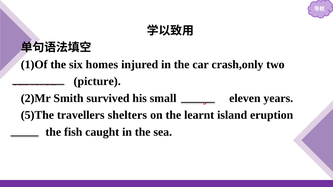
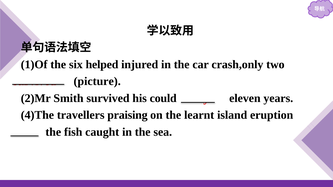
homes: homes -> helped (102, 65)
small: small -> could (163, 98)
5)The: 5)The -> 4)The (37, 115)
shelters: shelters -> praising (127, 115)
